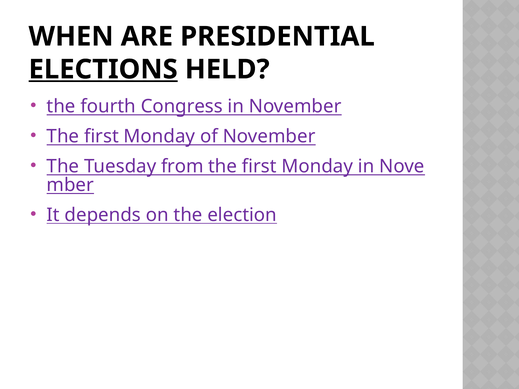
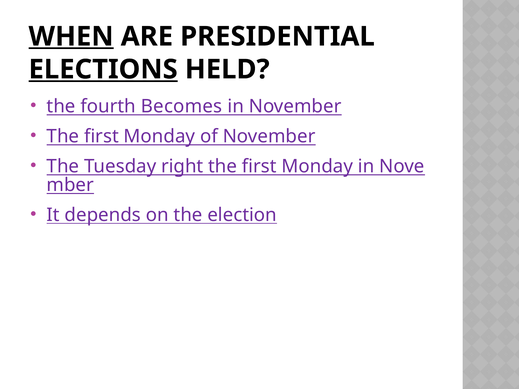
WHEN underline: none -> present (71, 37)
Congress: Congress -> Becomes (182, 106)
from: from -> right (182, 166)
